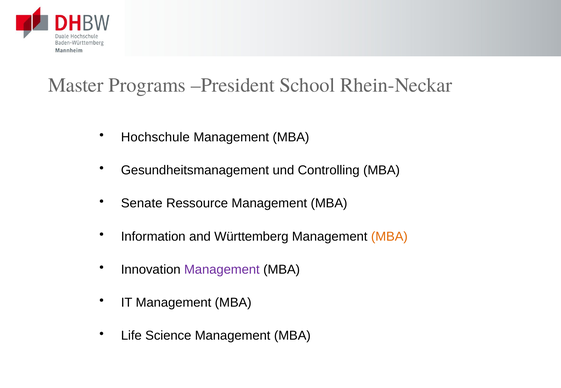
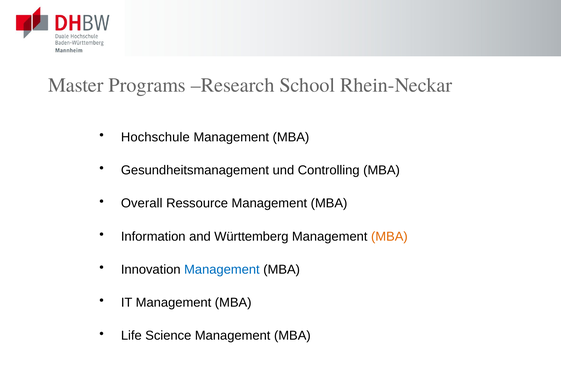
President: President -> Research (233, 85)
Senate: Senate -> Overall (142, 204)
Management colour: purple -> blue (222, 270)
